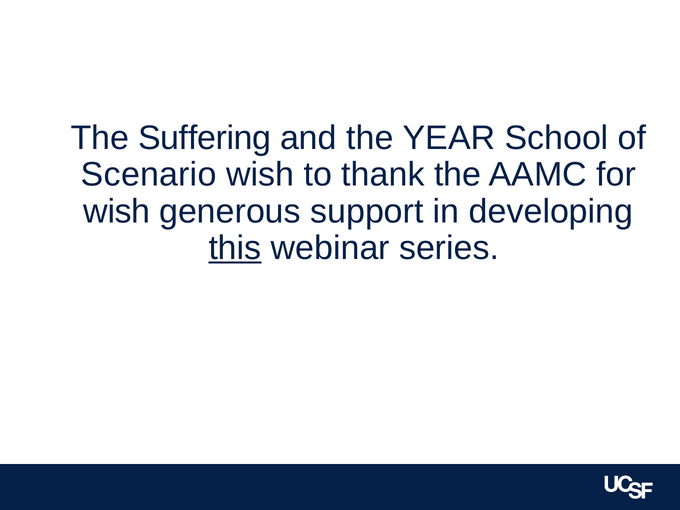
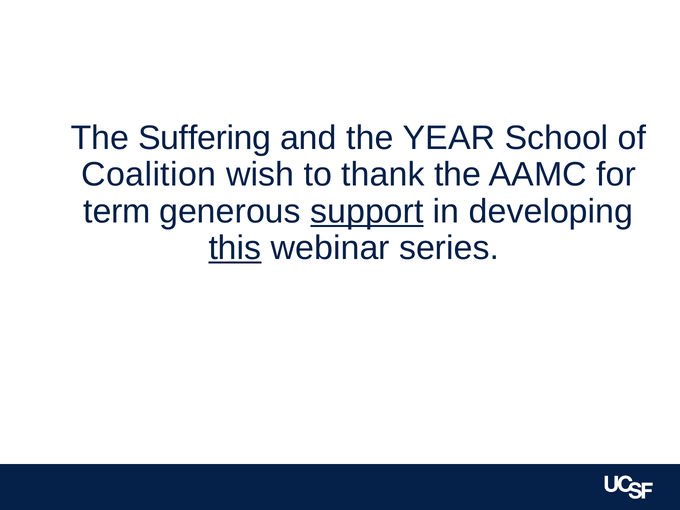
Scenario: Scenario -> Coalition (149, 175)
wish: wish -> term (117, 211)
support underline: none -> present (367, 211)
